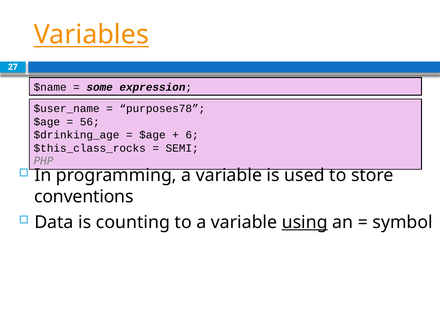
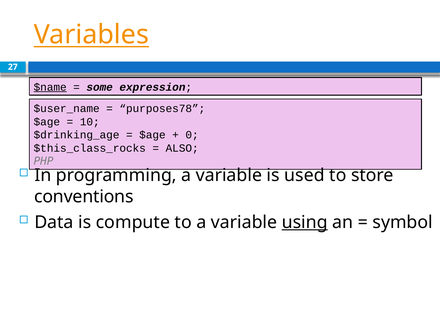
$name underline: none -> present (50, 87)
56: 56 -> 10 (90, 122)
6: 6 -> 0 (192, 135)
SEMI: SEMI -> ALSO (182, 148)
counting: counting -> compute (133, 222)
